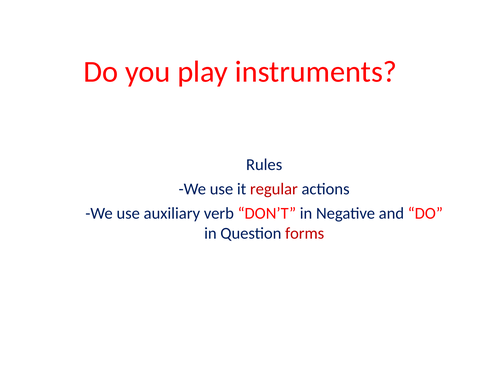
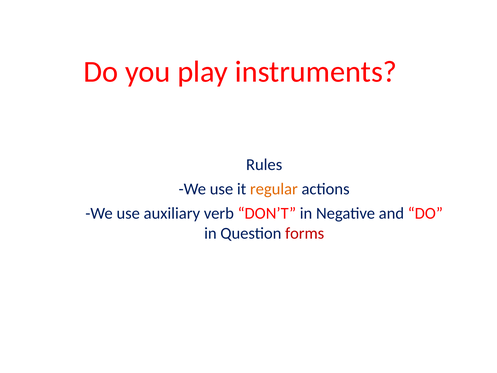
regular colour: red -> orange (274, 189)
